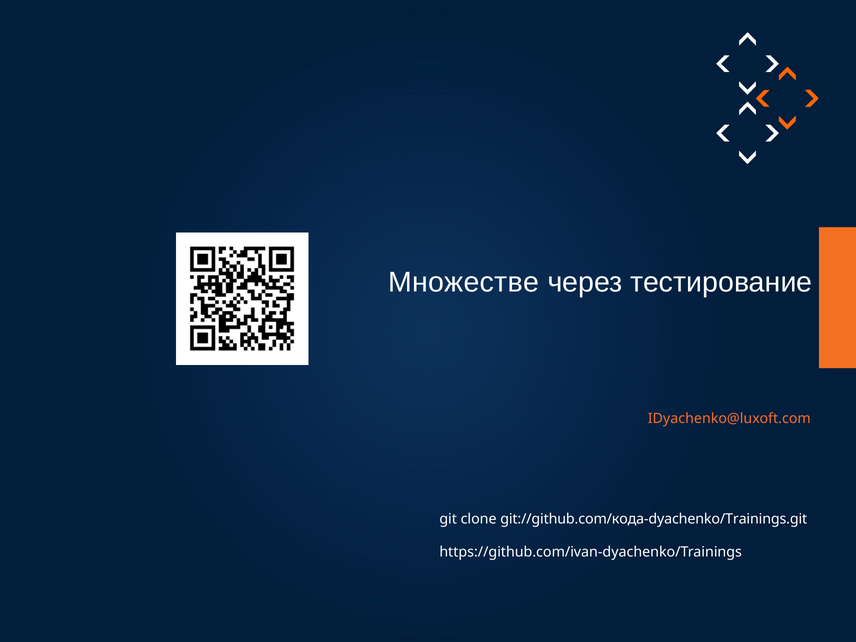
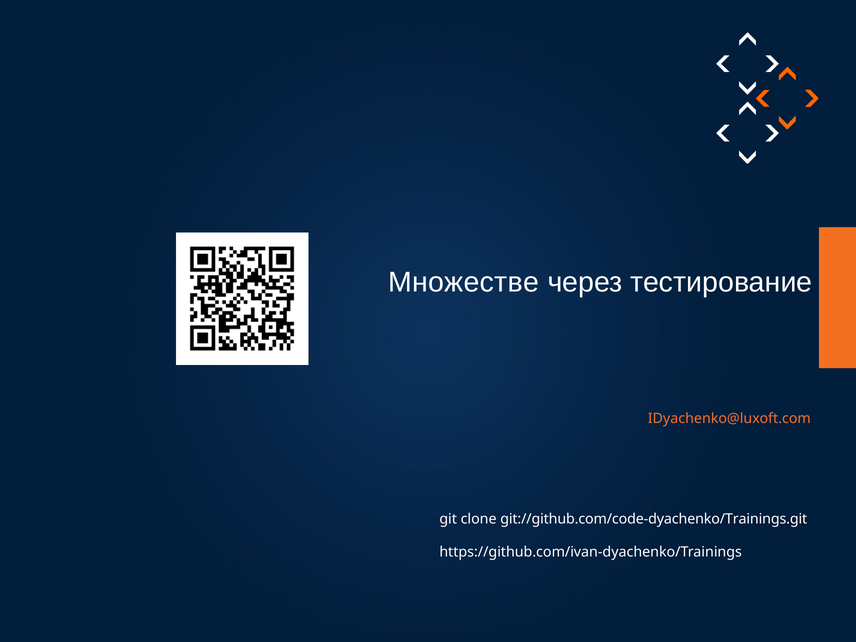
git://github.com/кода-dyachenko/Trainings.git: git://github.com/кода-dyachenko/Trainings.git -> git://github.com/code-dyachenko/Trainings.git (654, 519)
